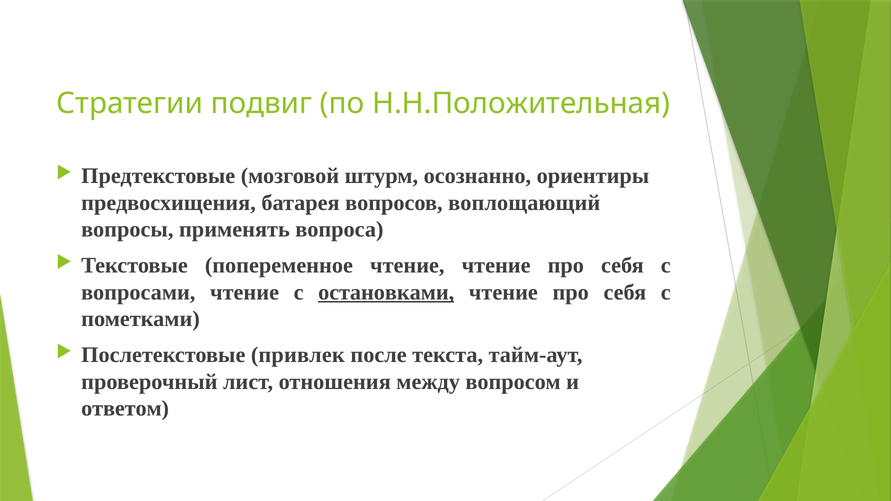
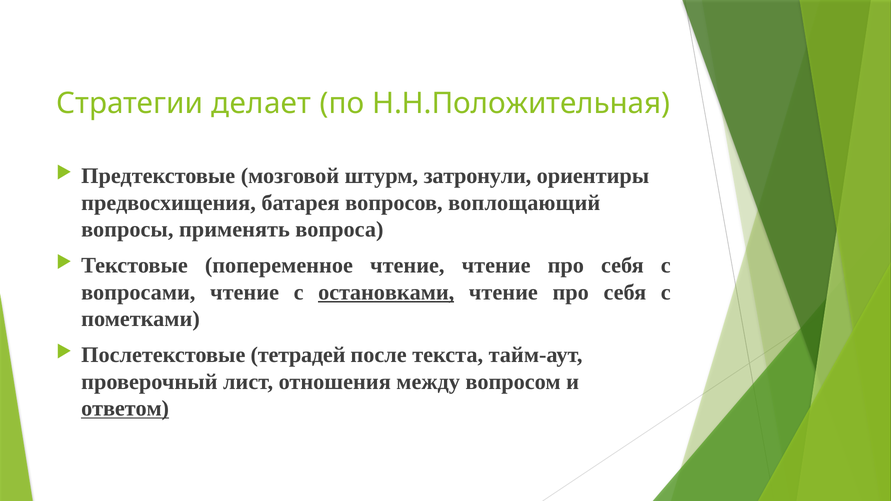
подвиг: подвиг -> делает (261, 103)
осознанно: осознанно -> затронули (477, 176)
привлек: привлек -> тетрадей (298, 355)
ответом underline: none -> present (125, 409)
